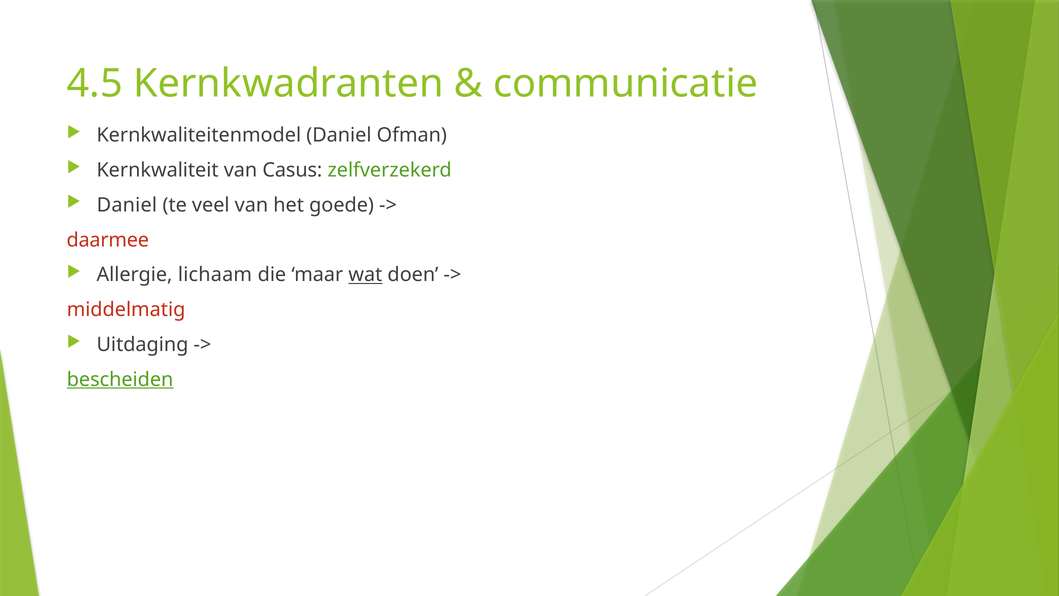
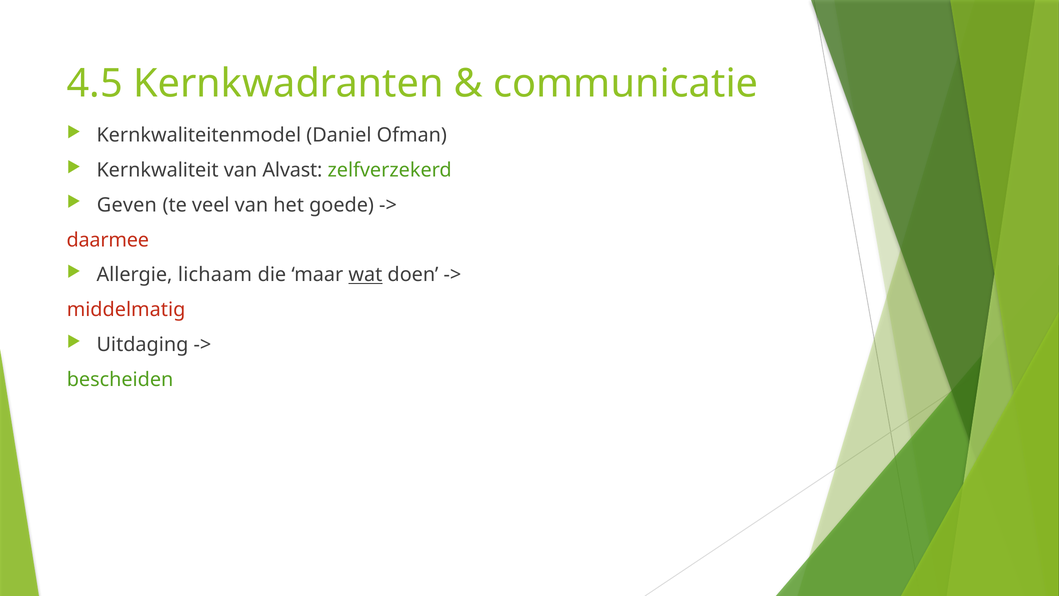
Casus: Casus -> Alvast (292, 170)
Daniel: Daniel -> Geven (127, 205)
bescheiden underline: present -> none (120, 379)
